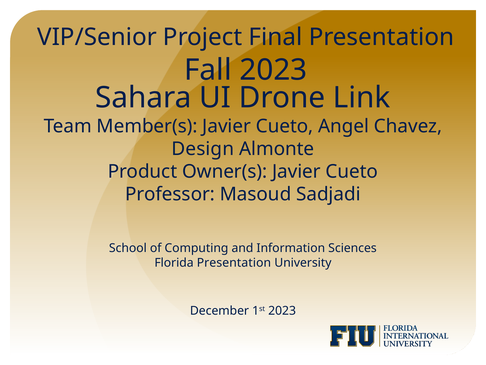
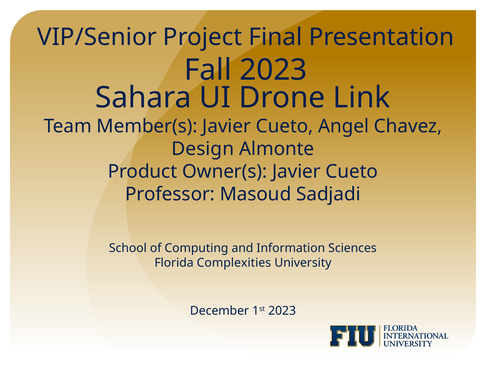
Florida Presentation: Presentation -> Complexities (234, 262)
